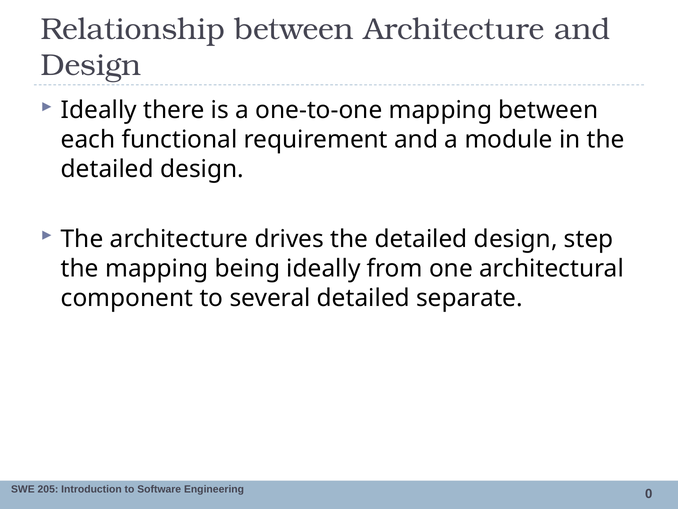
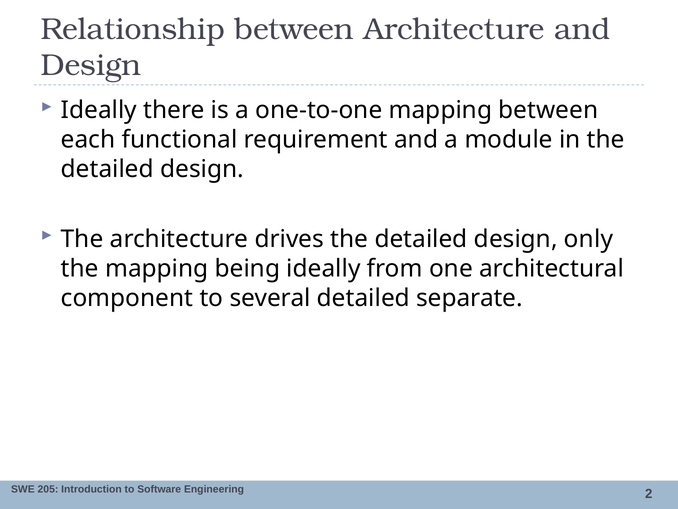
step: step -> only (589, 239)
0: 0 -> 2 (649, 494)
